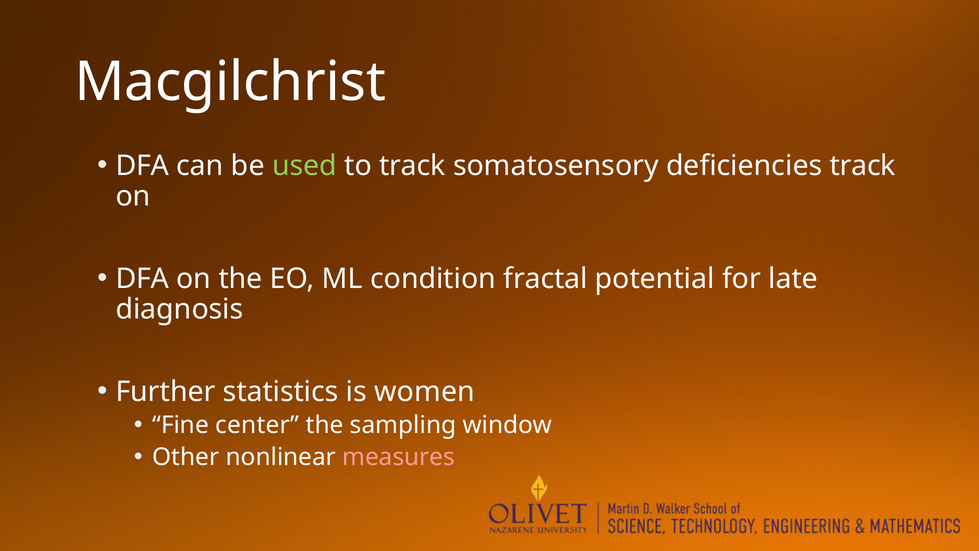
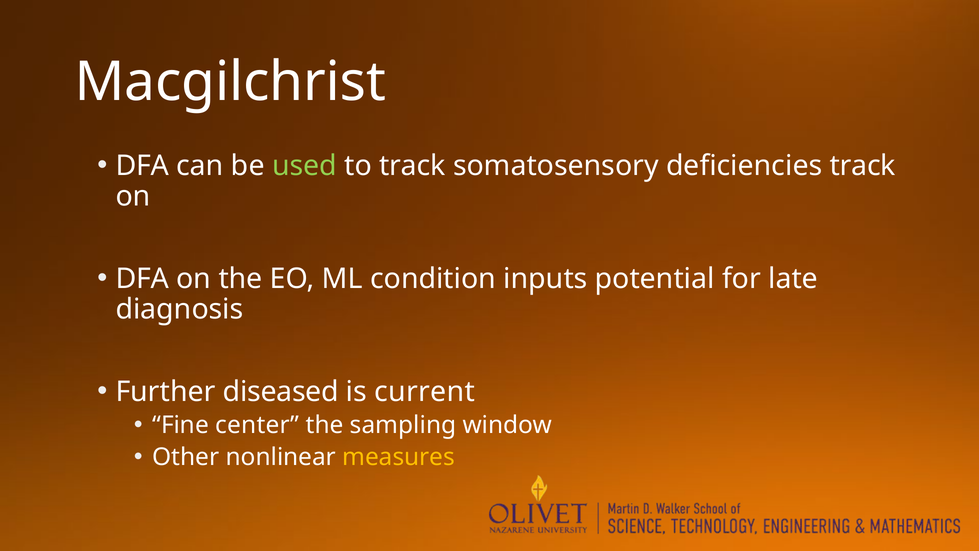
fractal: fractal -> inputs (545, 278)
statistics: statistics -> diseased (281, 391)
women: women -> current (425, 391)
measures colour: pink -> yellow (399, 457)
